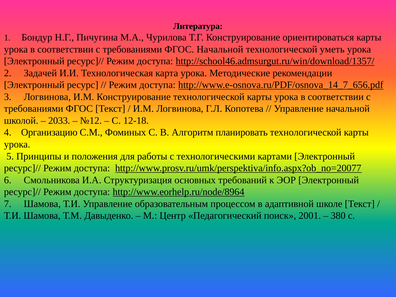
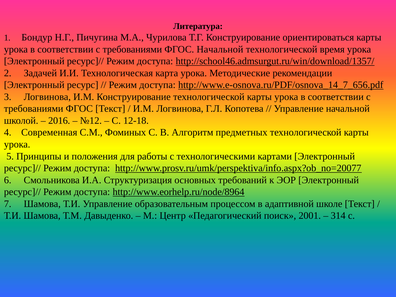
уметь: уметь -> время (332, 49)
2033: 2033 -> 2016 (59, 121)
Организацию: Организацию -> Современная (49, 132)
планировать: планировать -> предметных (242, 132)
380: 380 -> 314 (338, 216)
